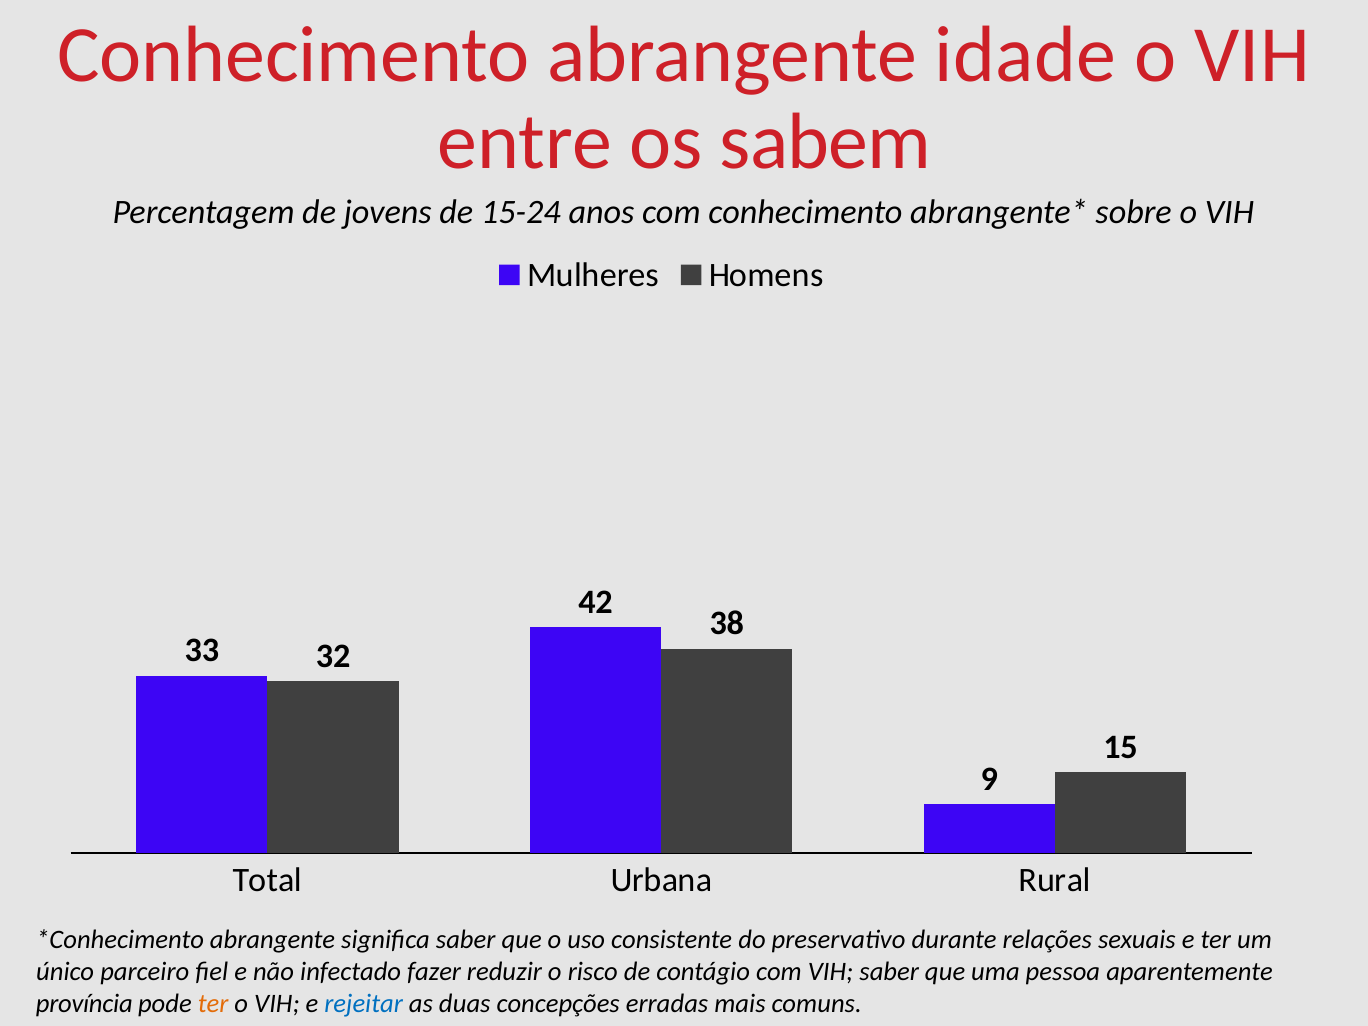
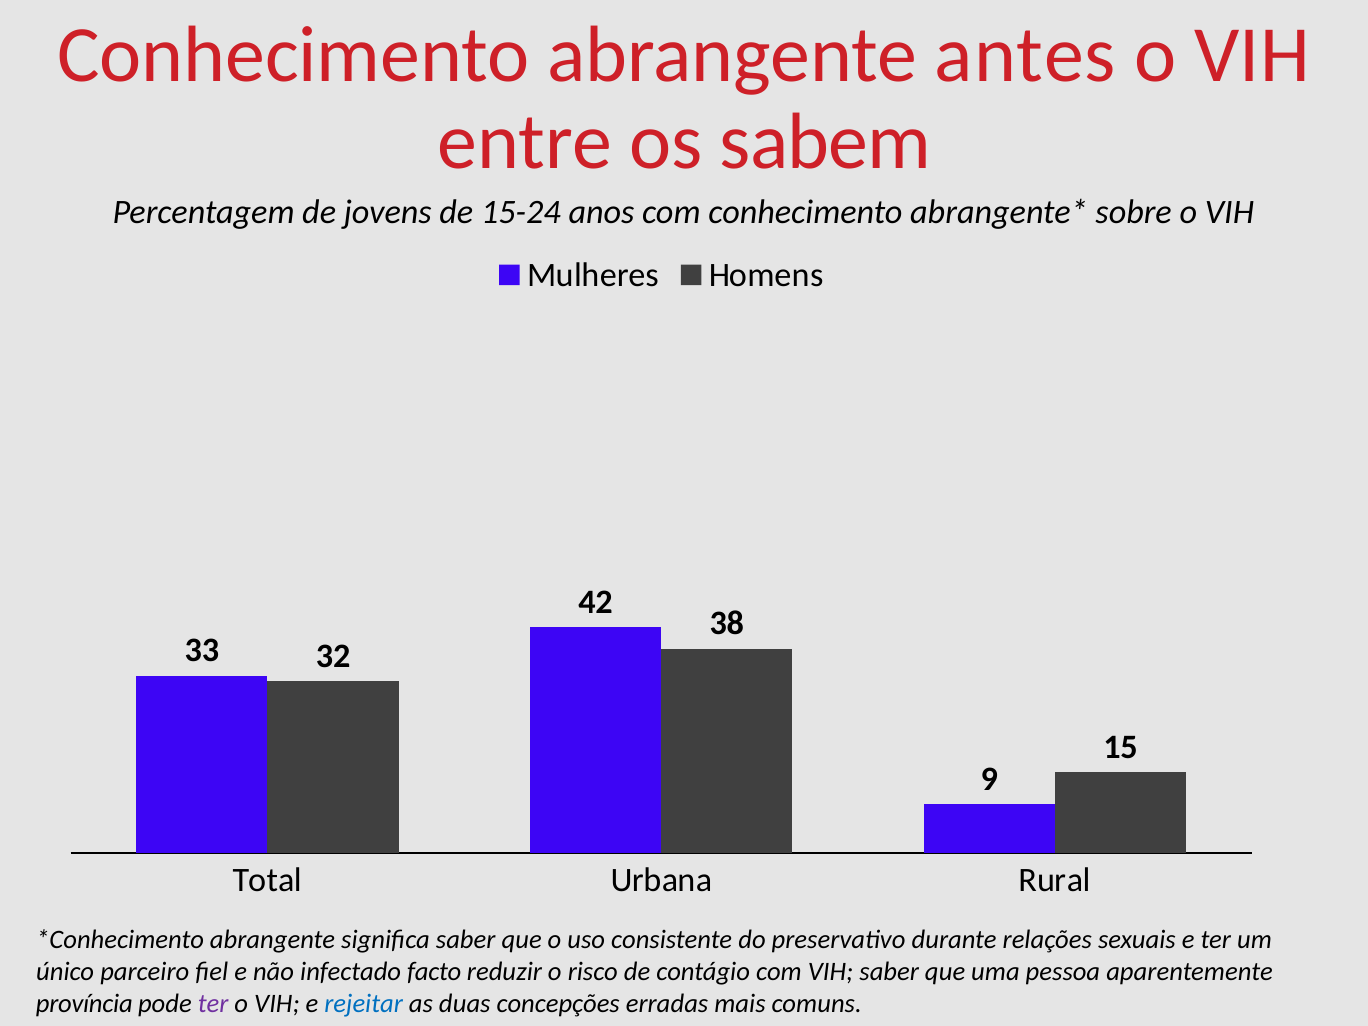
idade: idade -> antes (1025, 56)
fazer: fazer -> facto (434, 972)
ter colour: orange -> purple (213, 1004)
